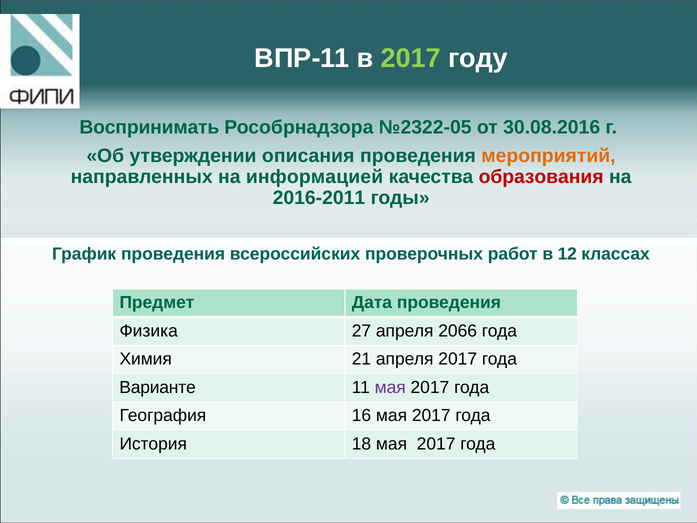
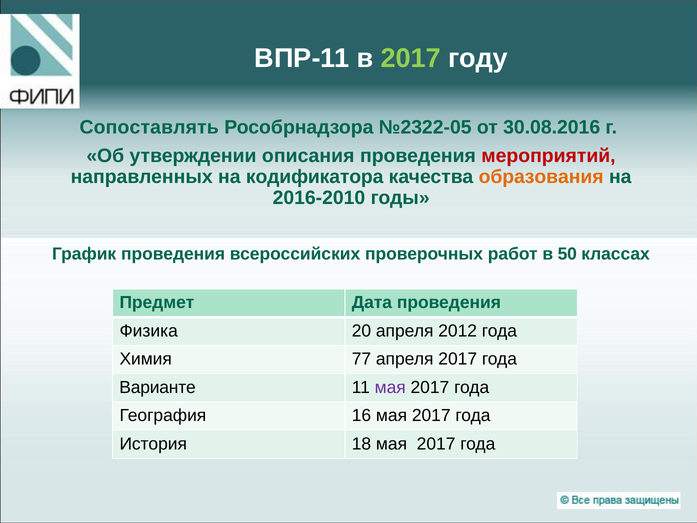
Воспринимать: Воспринимать -> Сопоставлять (149, 127)
мероприятий colour: orange -> red (548, 156)
информацией: информацией -> кодификатора (315, 177)
образования colour: red -> orange (541, 177)
2016-2011: 2016-2011 -> 2016-2010 (319, 198)
12: 12 -> 50 (567, 254)
27: 27 -> 20 (361, 331)
2066: 2066 -> 2012 (458, 331)
21: 21 -> 77 (361, 359)
